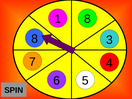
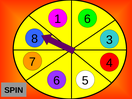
1 8: 8 -> 6 (87, 19)
